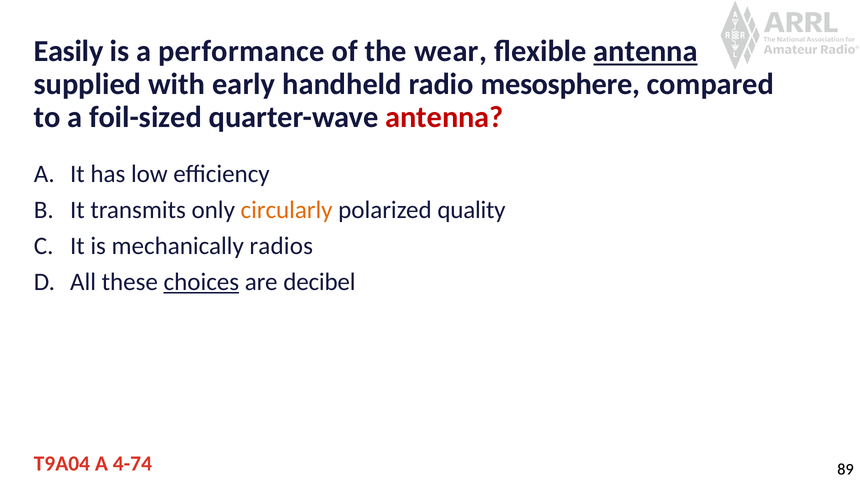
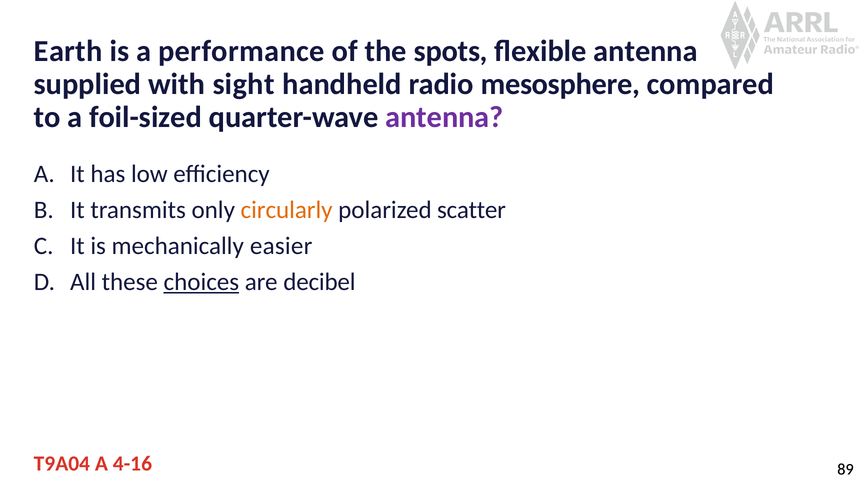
Easily: Easily -> Earth (68, 51)
wear: wear -> spots (451, 51)
antenna underline: present -> none (646, 51)
early: early -> sight (244, 84)
antenna colour: red -> purple (444, 117)
quality: quality -> scatter (471, 210)
radios: radios -> easier (281, 246)
4-74: 4-74 -> 4-16 (132, 463)
